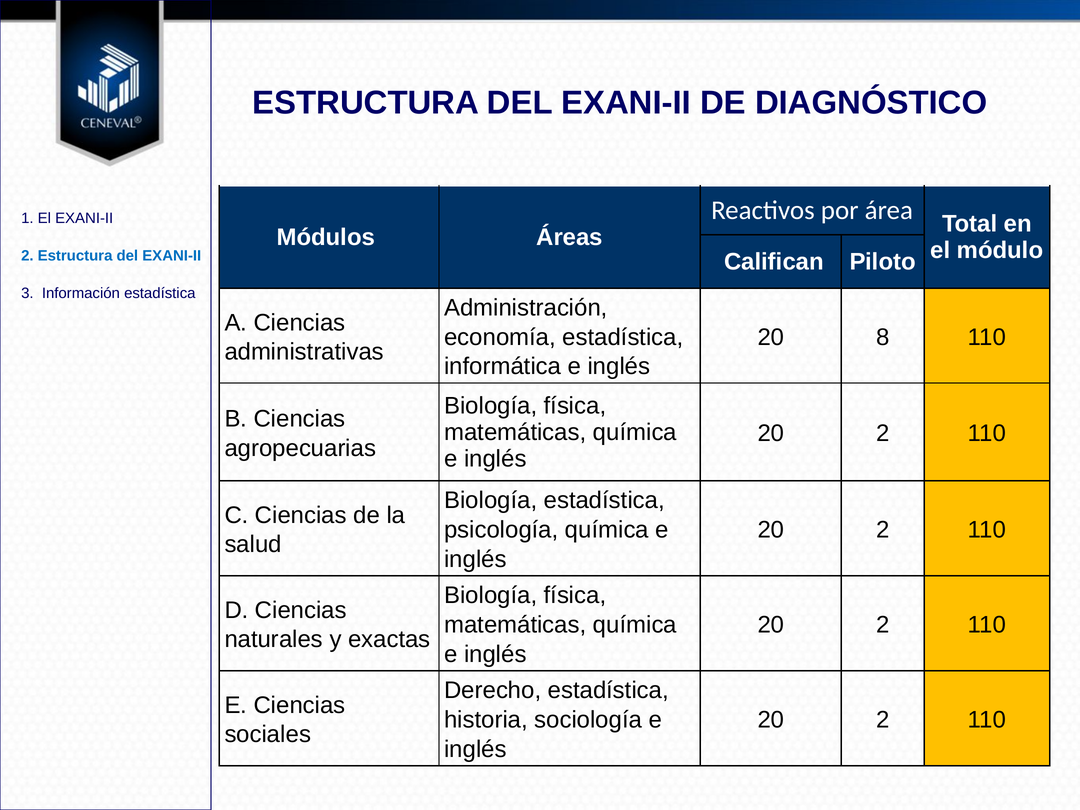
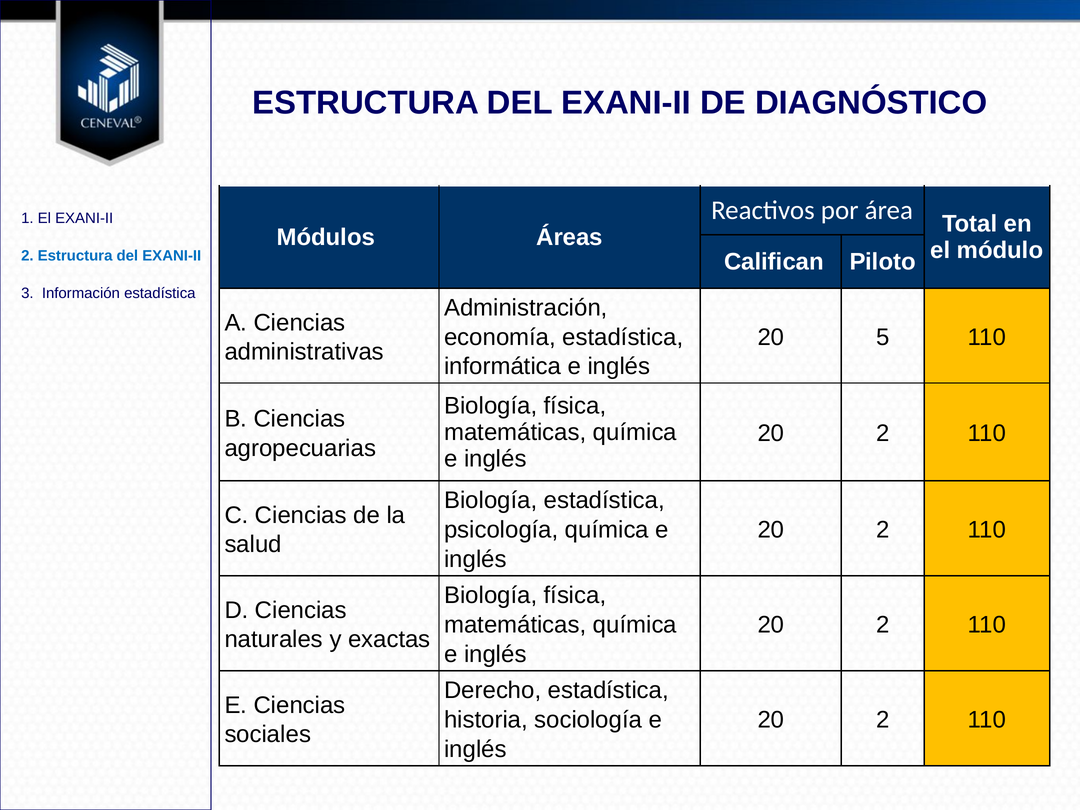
8: 8 -> 5 (883, 337)
